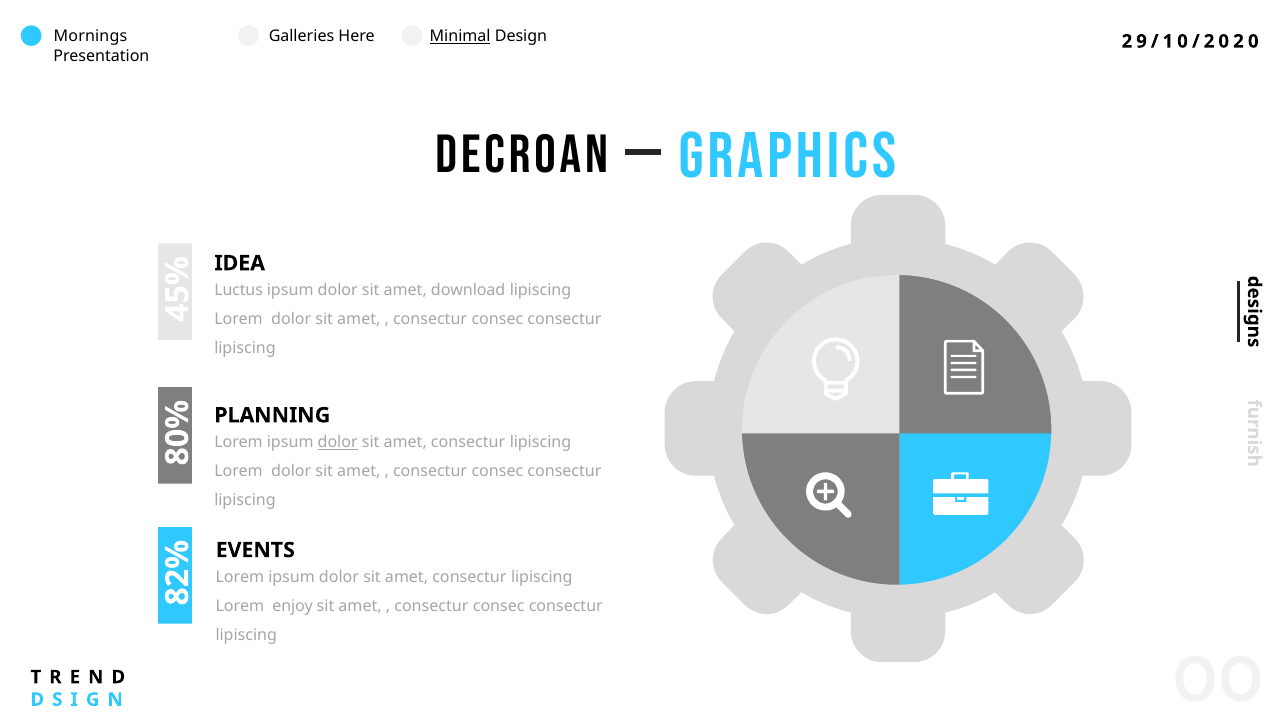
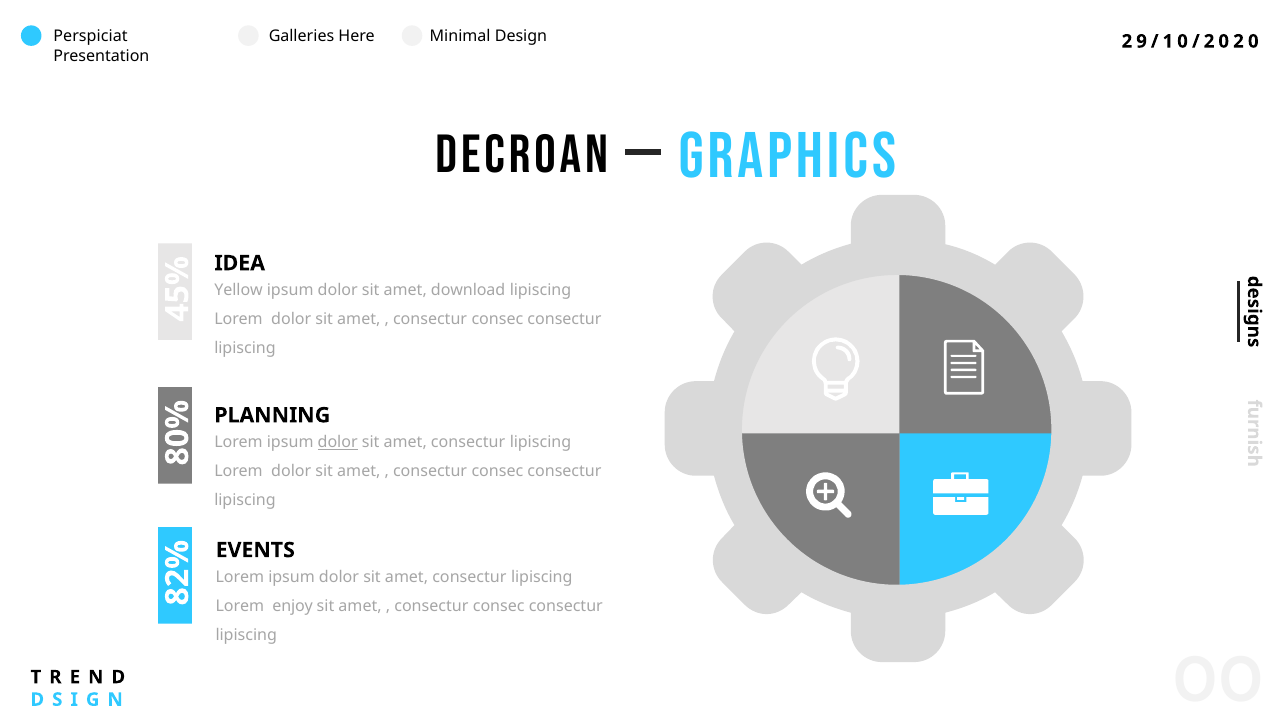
Mornings: Mornings -> Perspiciat (91, 37)
Minimal underline: present -> none (460, 37)
Luctus: Luctus -> Yellow (239, 290)
